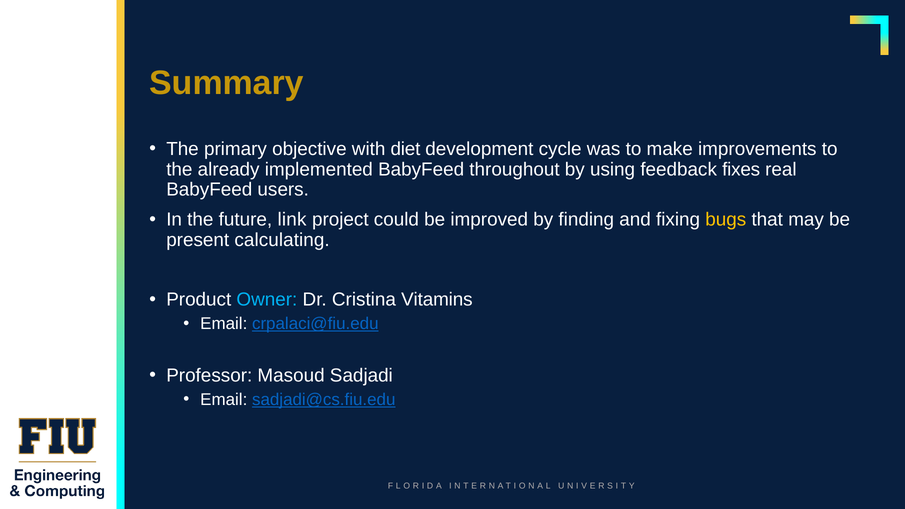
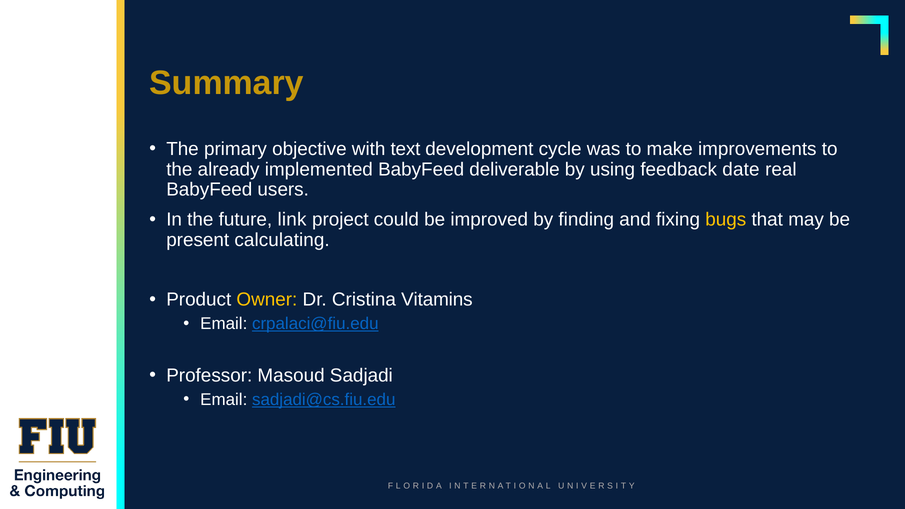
diet: diet -> text (405, 149)
throughout: throughout -> deliverable (515, 169)
fixes: fixes -> date (741, 169)
Owner colour: light blue -> yellow (267, 300)
